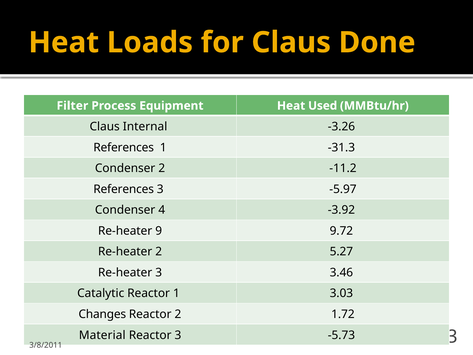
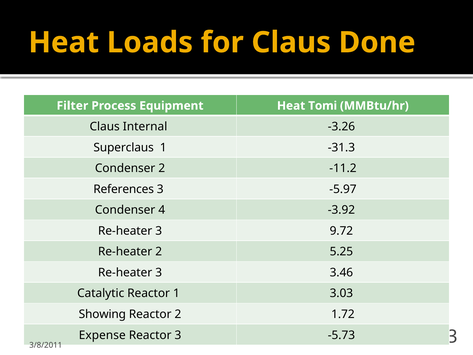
Used: Used -> Tomi (323, 106)
References: References -> Superclaus (124, 147)
9: 9 -> 3 (159, 231)
5.27: 5.27 -> 5.25 (341, 252)
Changes: Changes -> Showing (102, 314)
Material: Material -> Expense (102, 335)
